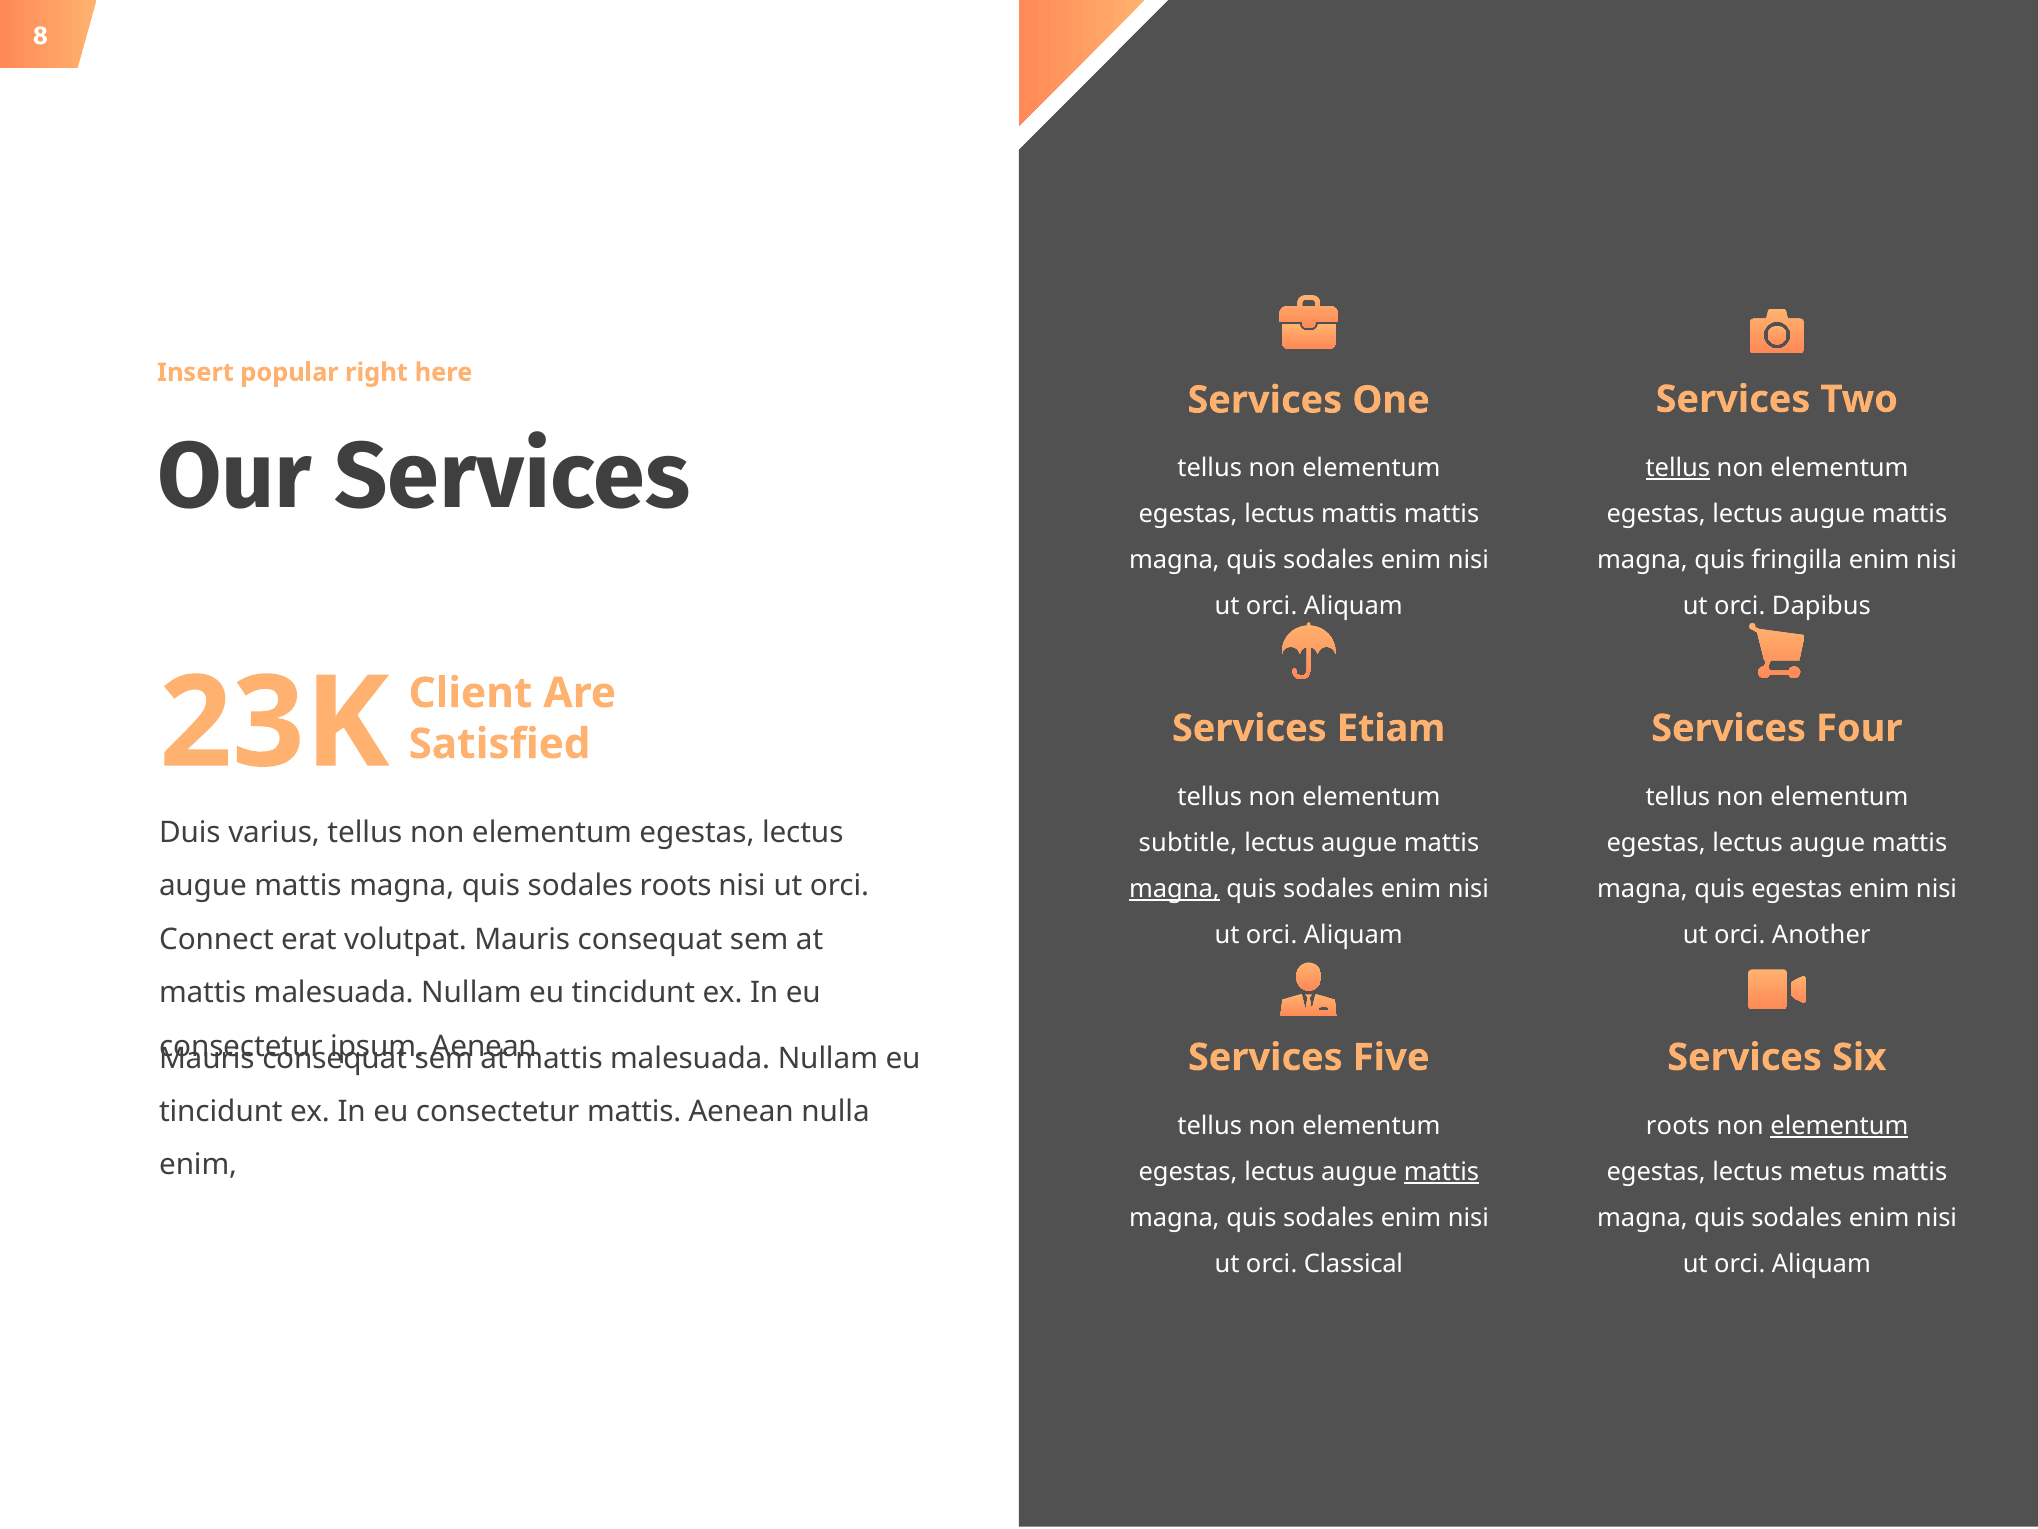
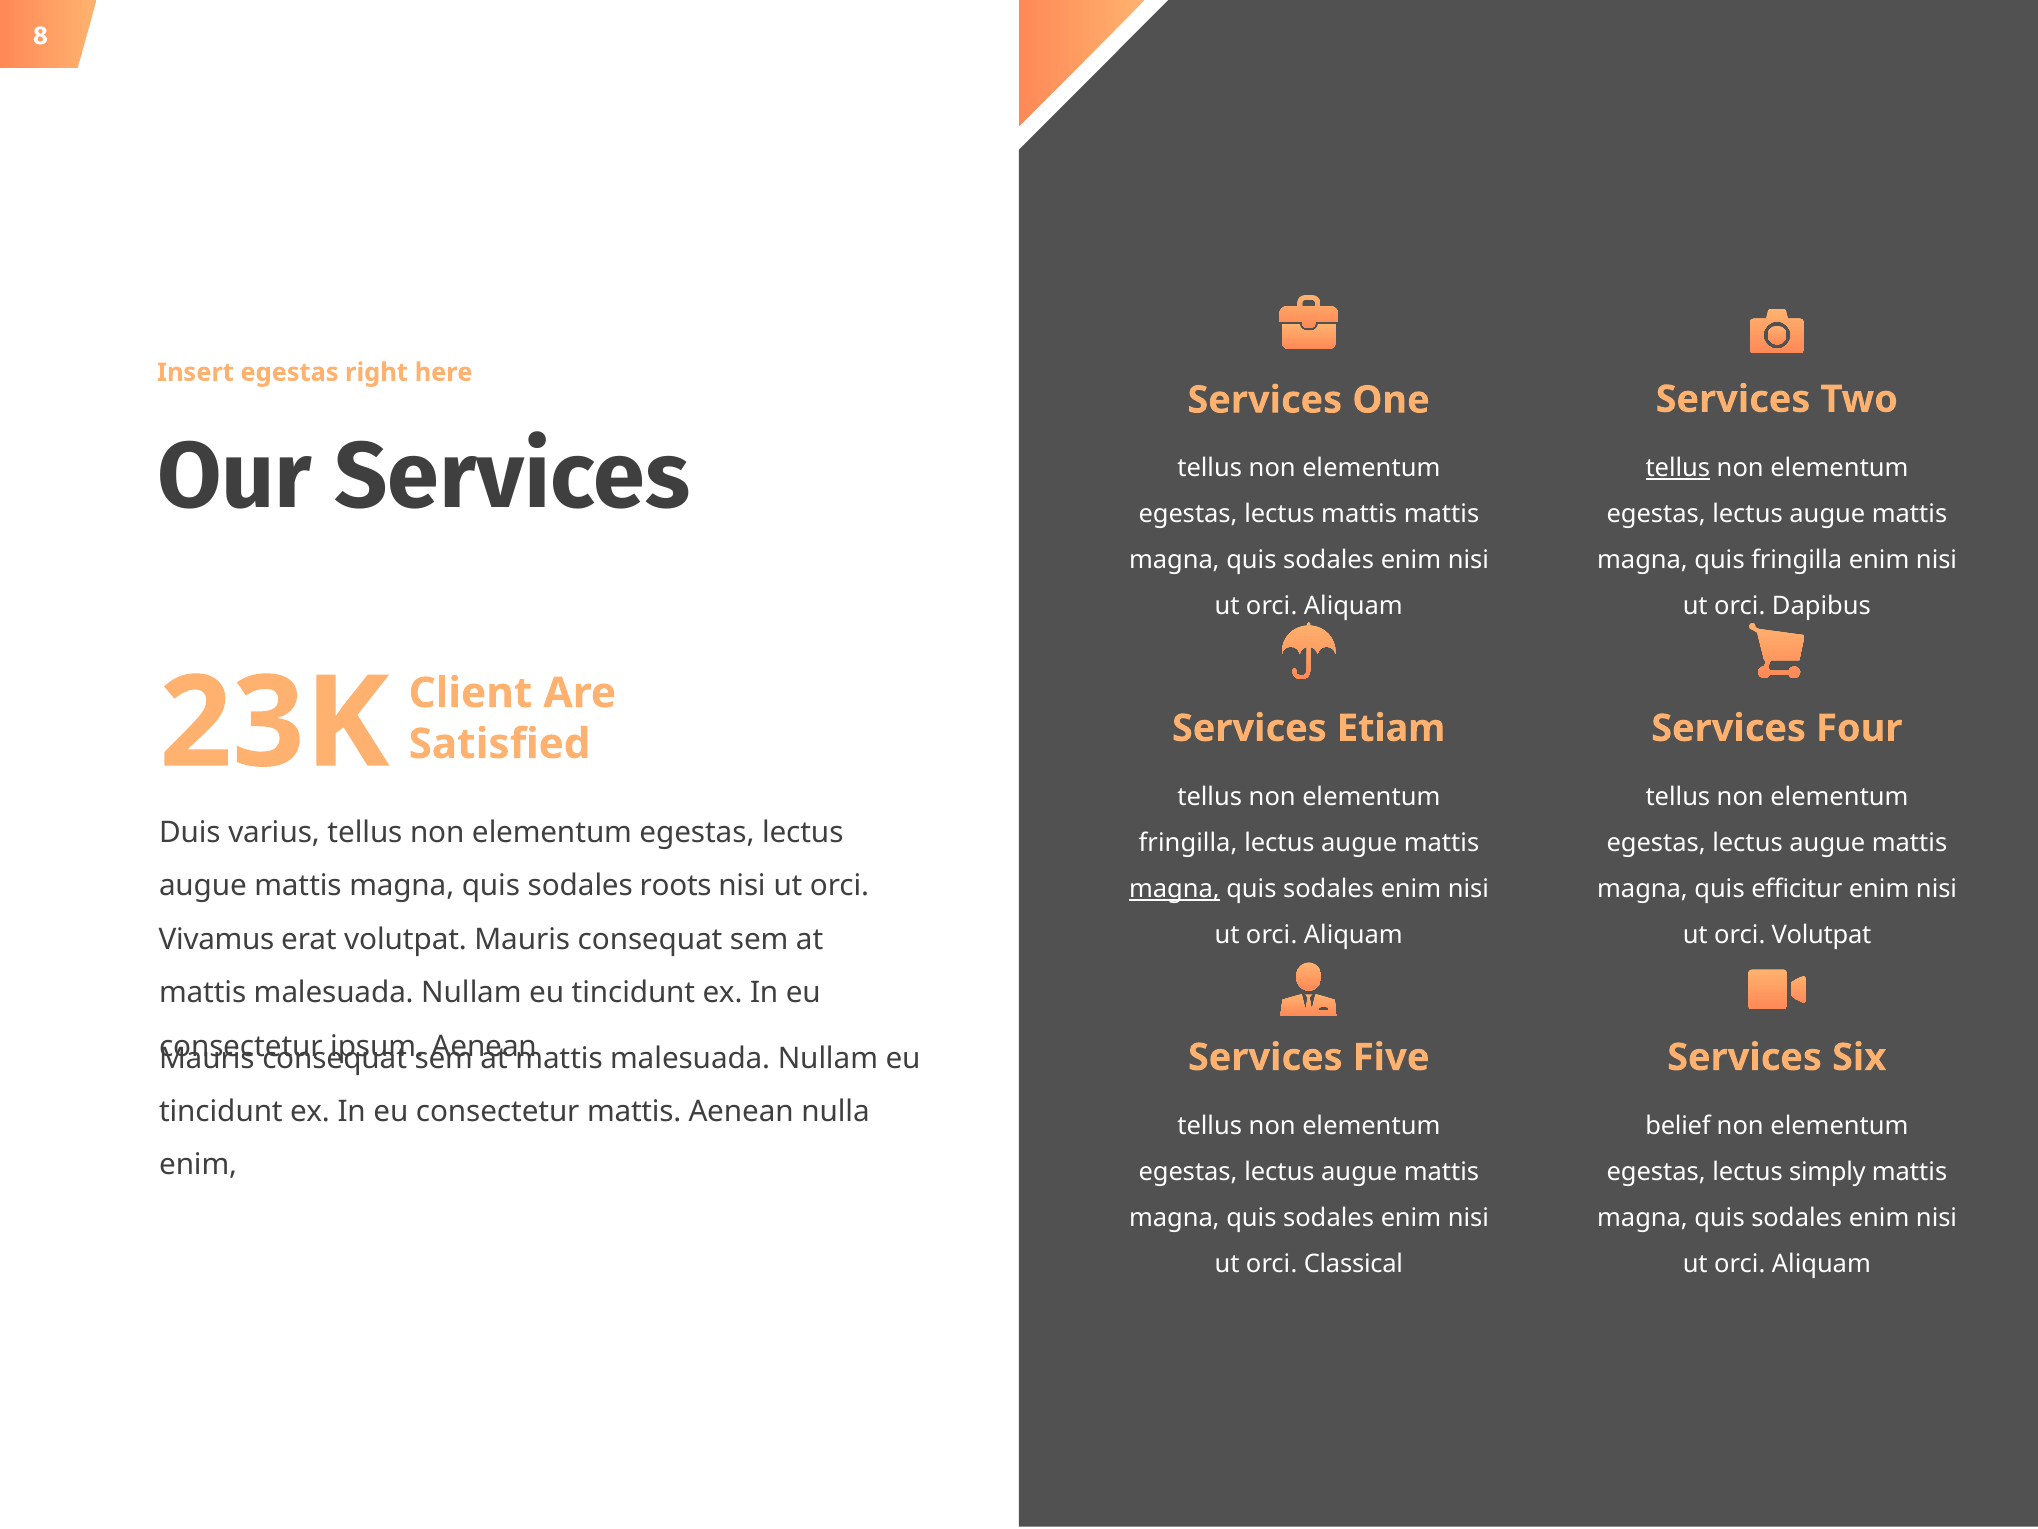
Insert popular: popular -> egestas (289, 372)
subtitle: subtitle -> fringilla (1188, 843)
quis egestas: egestas -> efficitur (1797, 889)
orci Another: Another -> Volutpat (1822, 935)
Connect: Connect -> Vivamus (217, 939)
roots: roots -> belief (1678, 1126)
elementum underline: present -> none (1839, 1126)
mattis underline: present -> none (1442, 1172)
metus: metus -> simply (1827, 1172)
